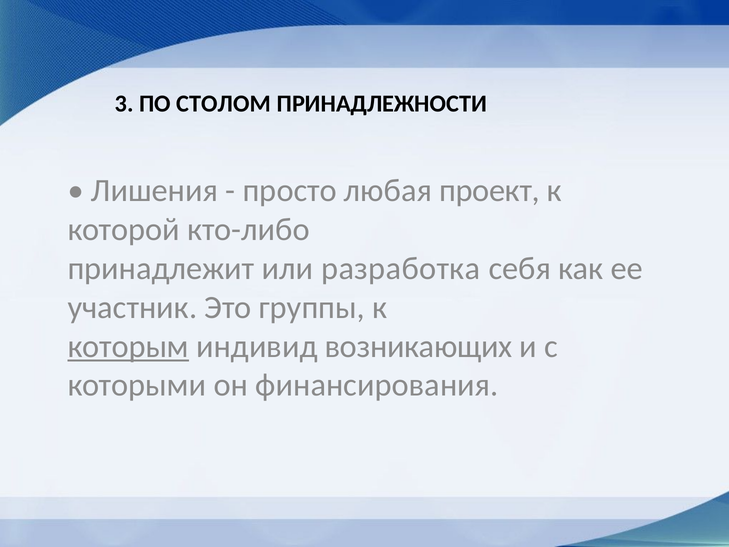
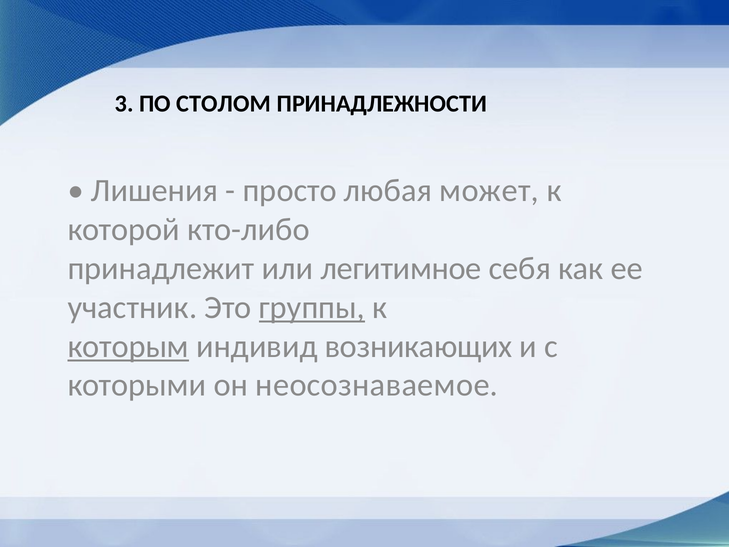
проект: проект -> может (489, 191)
разработка: разработка -> легитимное (401, 268)
группы underline: none -> present (312, 307)
финансирования: финансирования -> неосознаваемое (377, 385)
